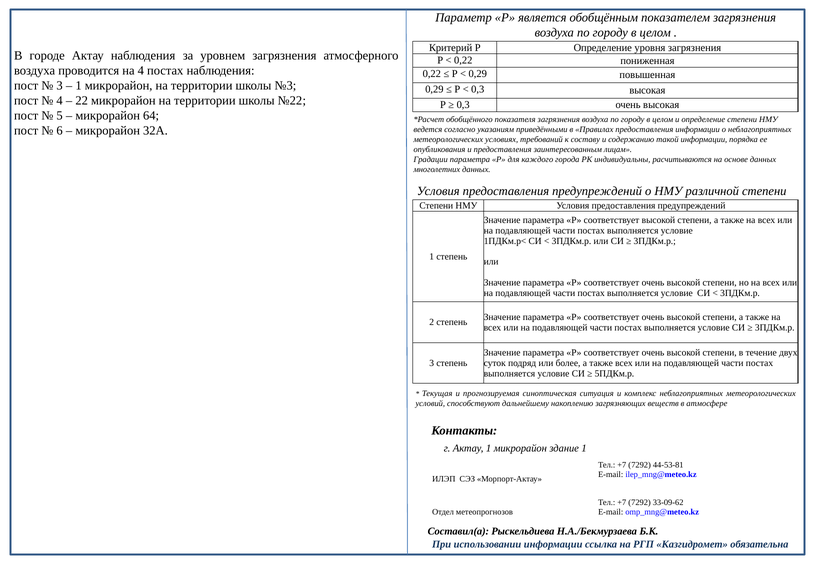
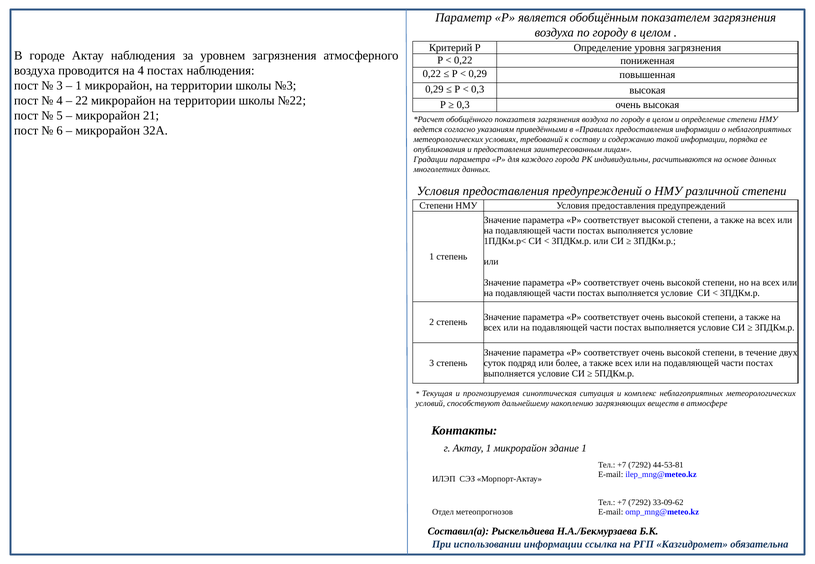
64: 64 -> 21 (151, 116)
